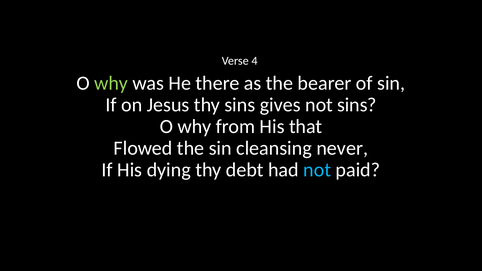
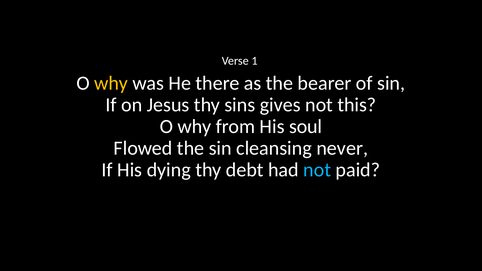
4: 4 -> 1 (254, 61)
why colour: light green -> yellow (111, 83)
not sins: sins -> this (357, 105)
that: that -> soul (306, 127)
